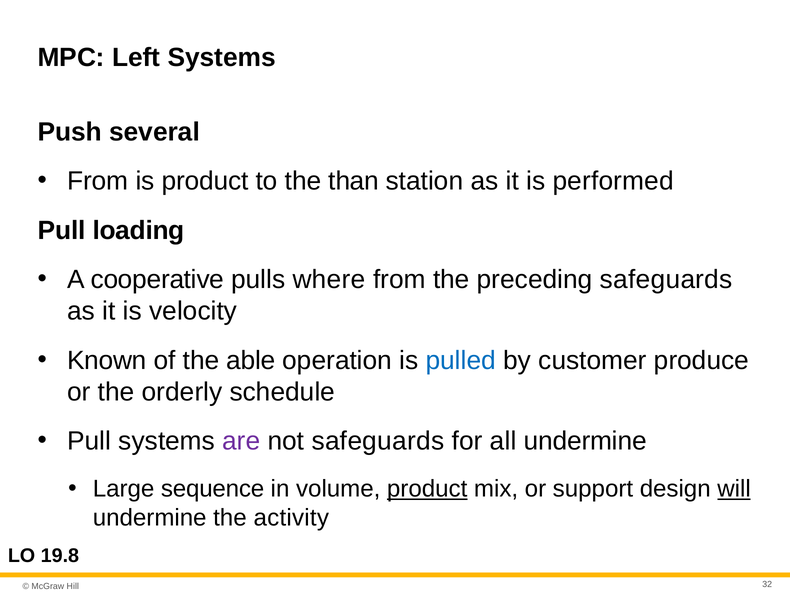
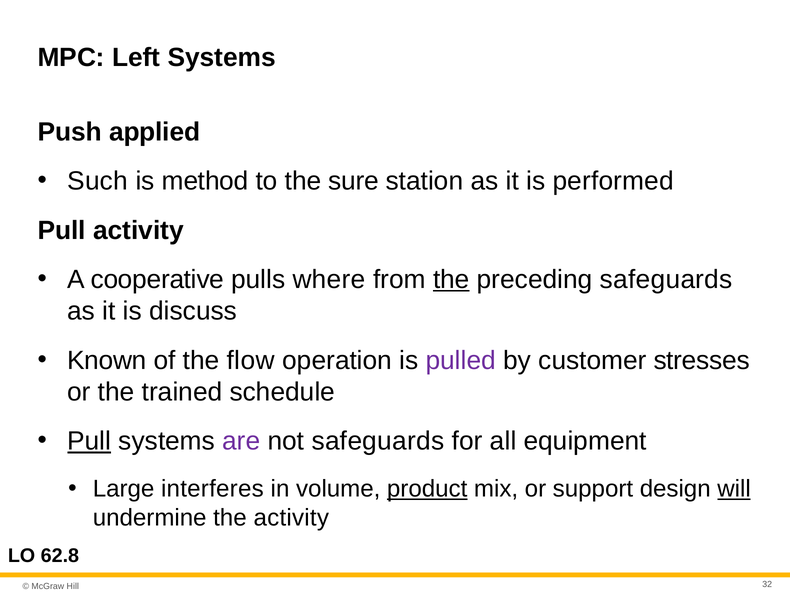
several: several -> applied (155, 132)
From: From -> Such (98, 181)
is product: product -> method (205, 181)
than: than -> sure (354, 181)
Pull loading: loading -> activity (138, 230)
the underline: none -> present (451, 279)
velocity: velocity -> discuss (193, 311)
able: able -> flow (251, 360)
pulled colour: blue -> purple (461, 360)
produce: produce -> stresses (702, 360)
orderly: orderly -> trained (182, 392)
Pull underline: none -> present (89, 441)
all undermine: undermine -> equipment (585, 441)
sequence: sequence -> interferes (212, 488)
19.8: 19.8 -> 62.8 (60, 556)
